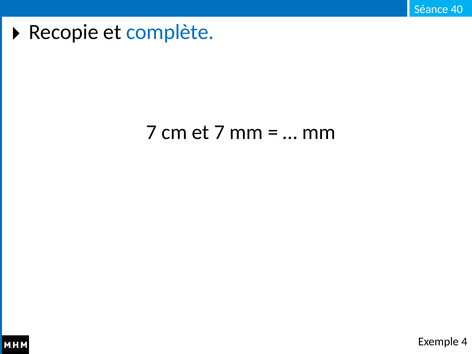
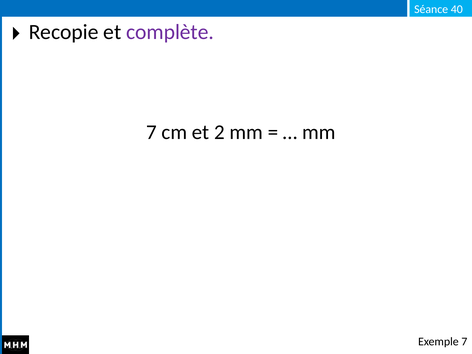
complète colour: blue -> purple (170, 32)
et 7: 7 -> 2 (219, 132)
Exemple 4: 4 -> 7 (464, 342)
